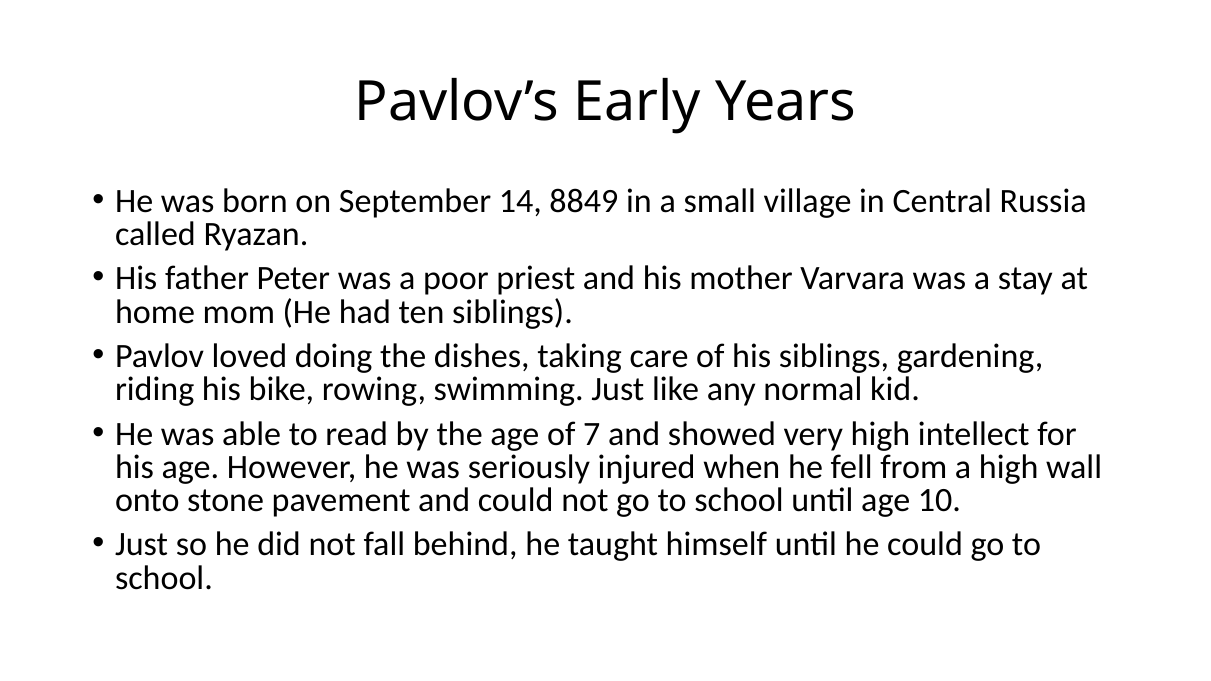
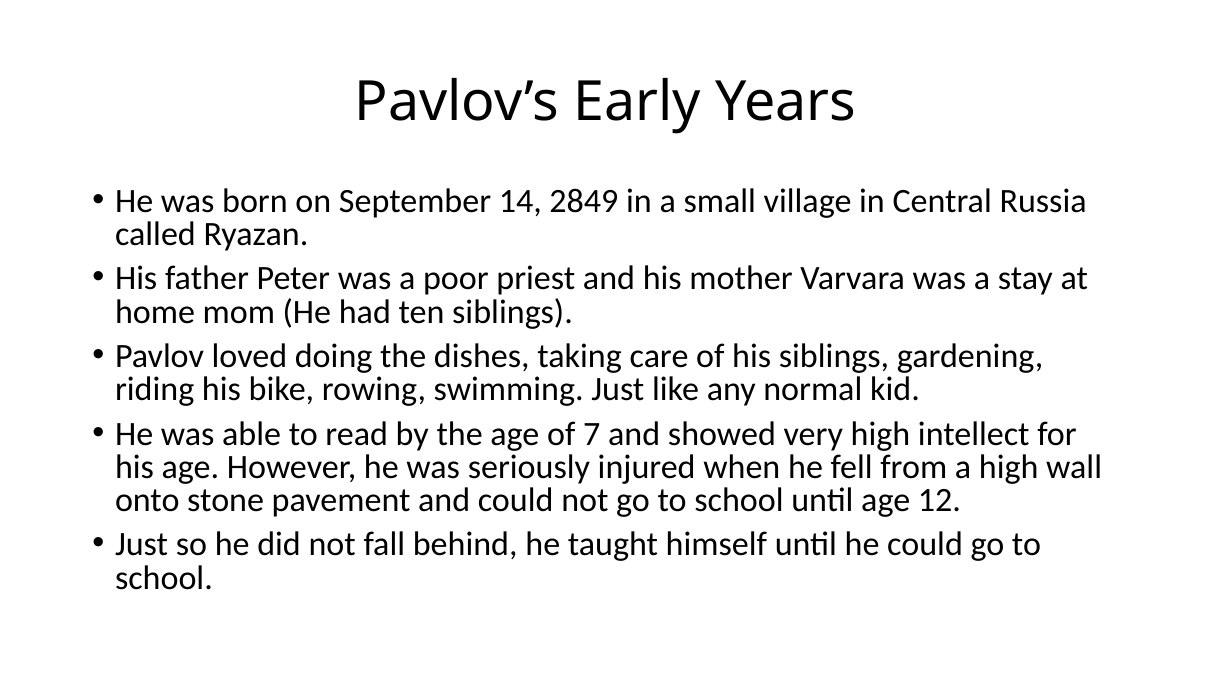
8849: 8849 -> 2849 (584, 201)
10: 10 -> 12 (939, 500)
